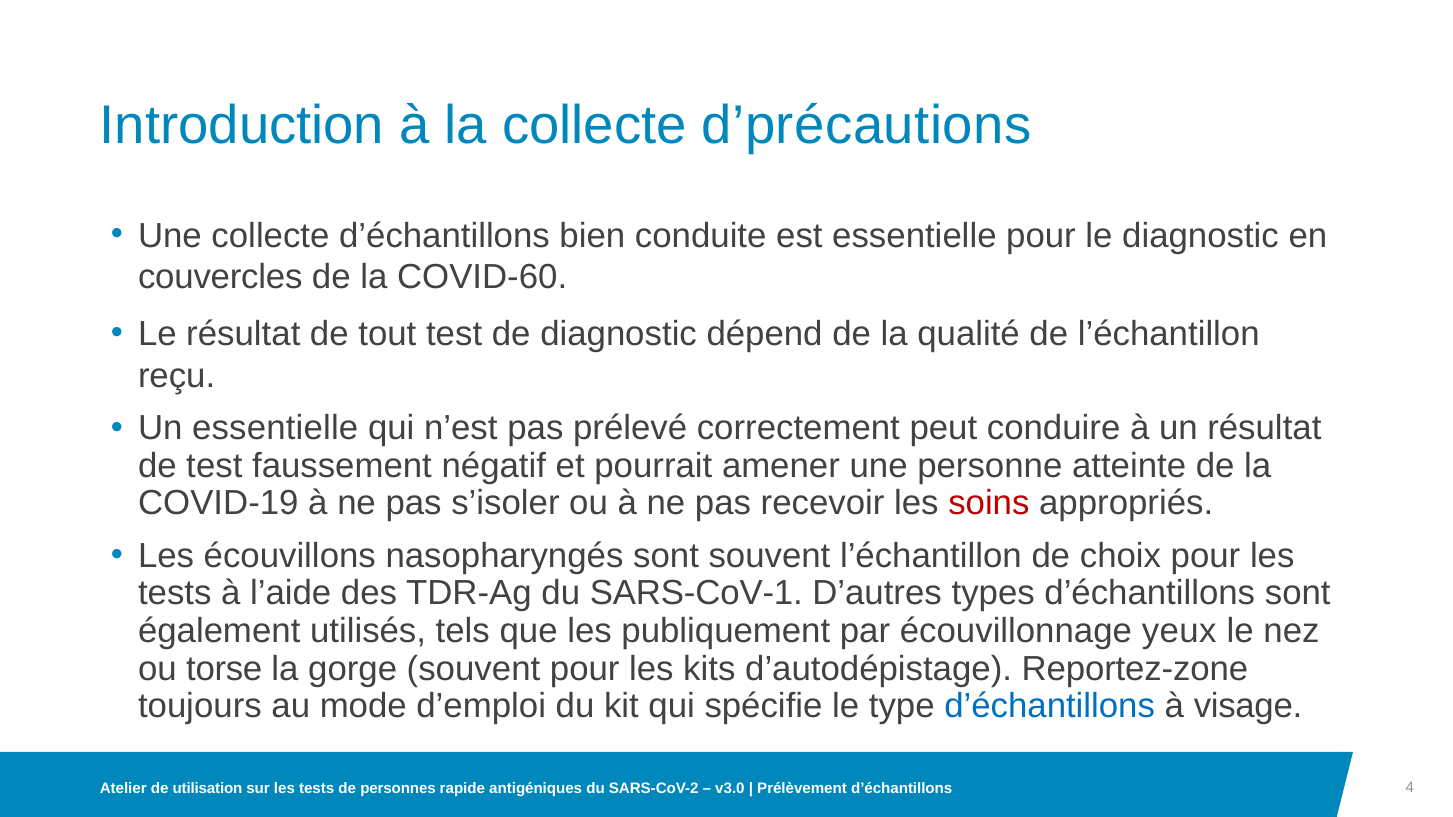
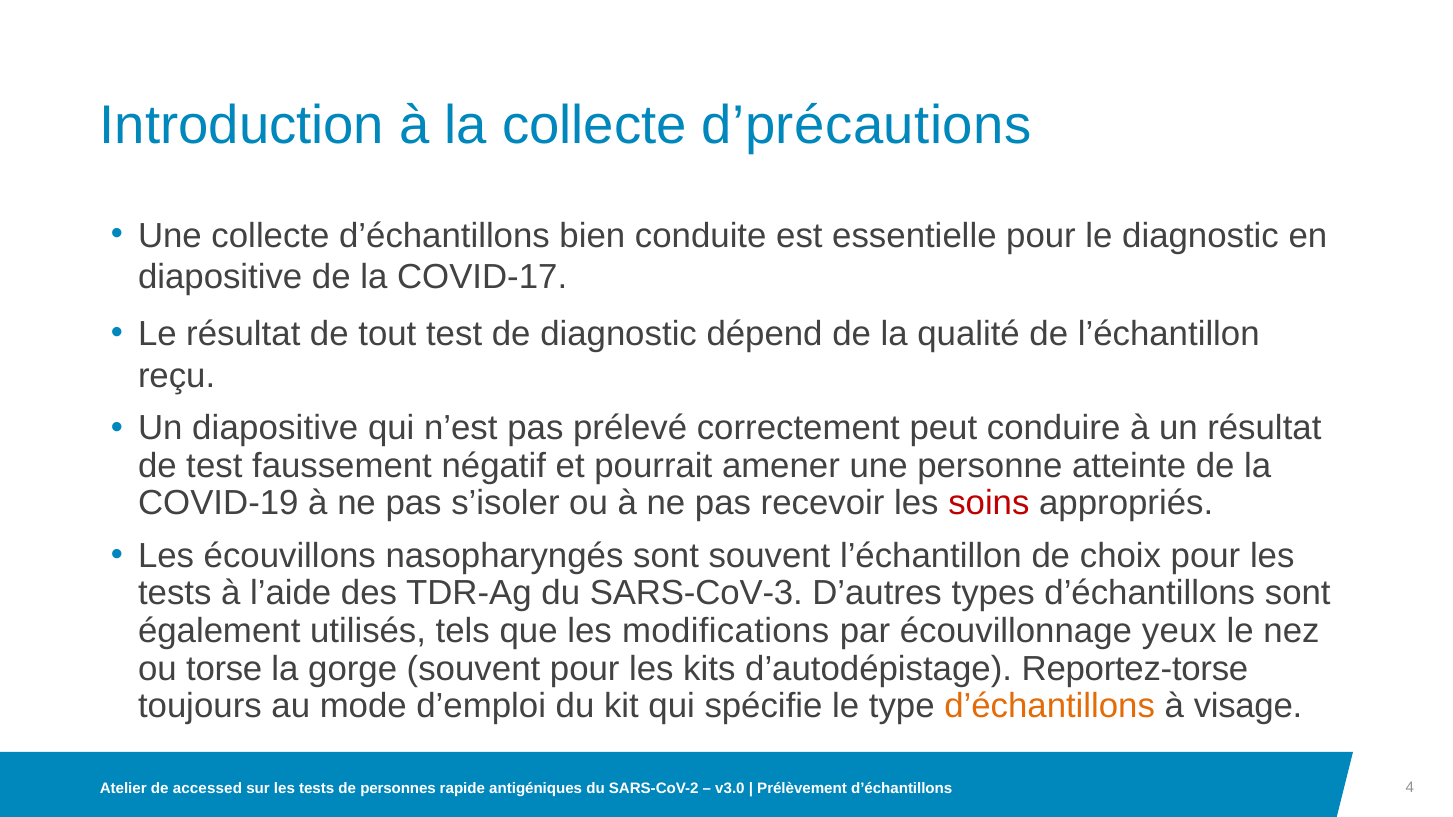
couvercles: couvercles -> diapositive (220, 277)
COVID-60: COVID-60 -> COVID-17 (482, 277)
Un essentielle: essentielle -> diapositive (275, 428)
SARS-CoV-1: SARS-CoV-1 -> SARS-CoV-3 (696, 594)
publiquement: publiquement -> modifications (726, 631)
Reportez-zone: Reportez-zone -> Reportez-torse (1135, 669)
d’échantillons colour: blue -> orange (1050, 706)
utilisation: utilisation -> accessed (207, 788)
